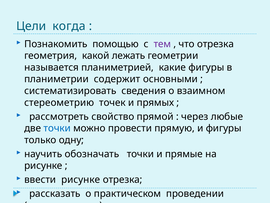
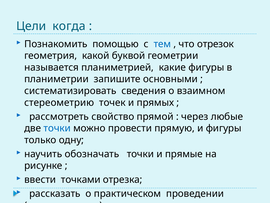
тем colour: purple -> blue (162, 44)
что отрезка: отрезка -> отрезок (215, 44)
лежать: лежать -> буквой (129, 56)
содержит: содержит -> запишите (117, 79)
ввести рисунке: рисунке -> точками (81, 179)
